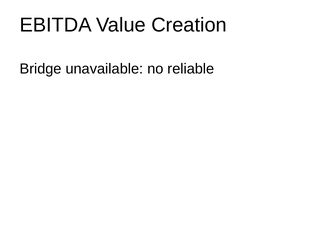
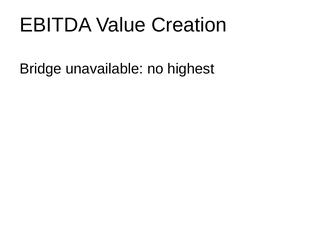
reliable: reliable -> highest (191, 69)
